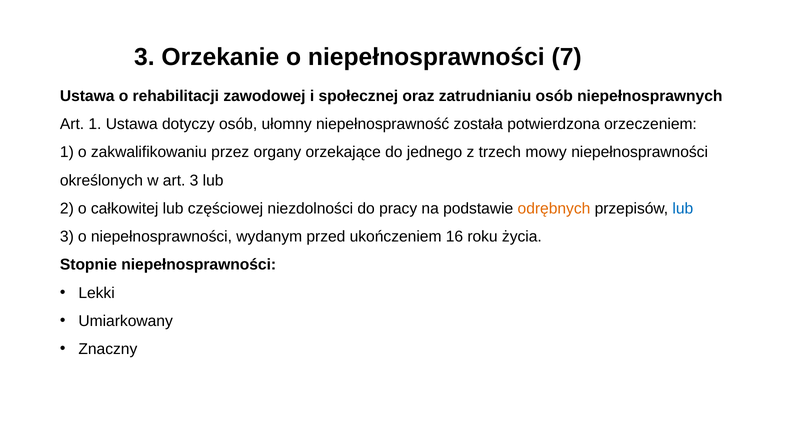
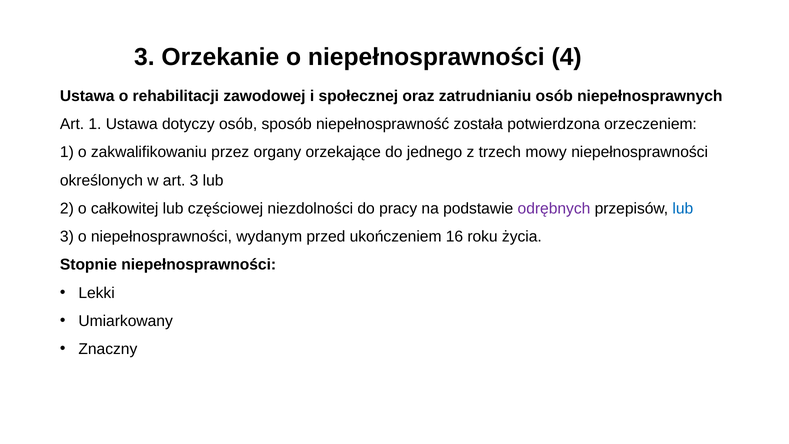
7: 7 -> 4 (567, 57)
ułomny: ułomny -> sposób (287, 124)
odrębnych colour: orange -> purple (554, 208)
